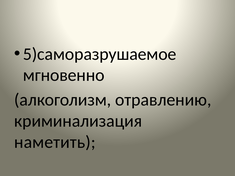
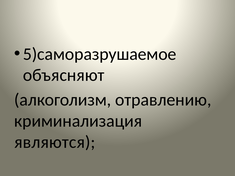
мгновенно: мгновенно -> объясняют (64, 75)
наметить: наметить -> являются (55, 142)
